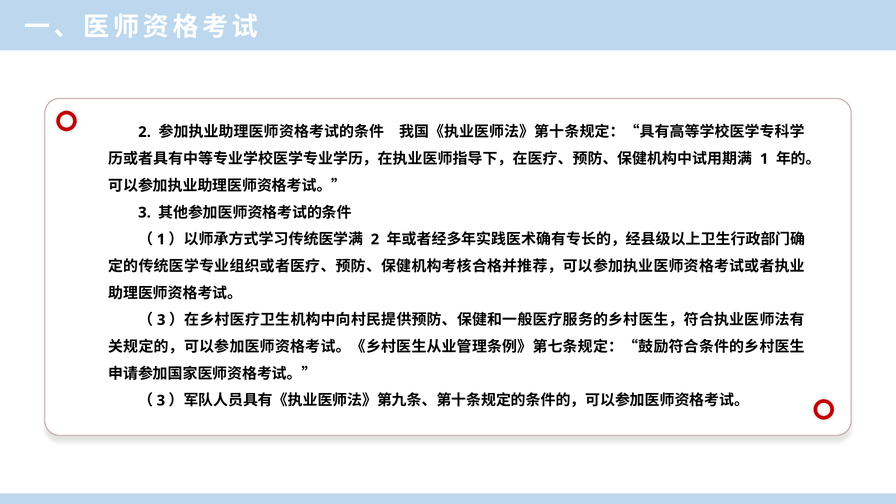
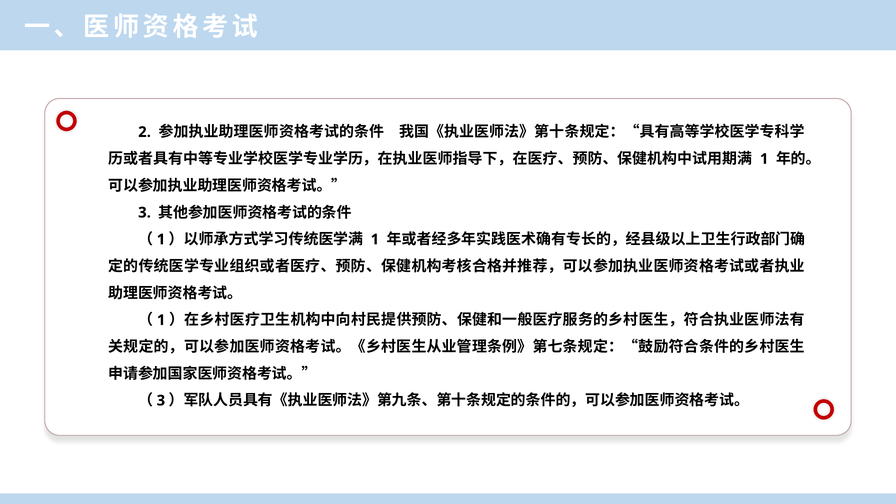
2: 2 -> 1 (375, 239)
3: 3 -> 1 (161, 320)
